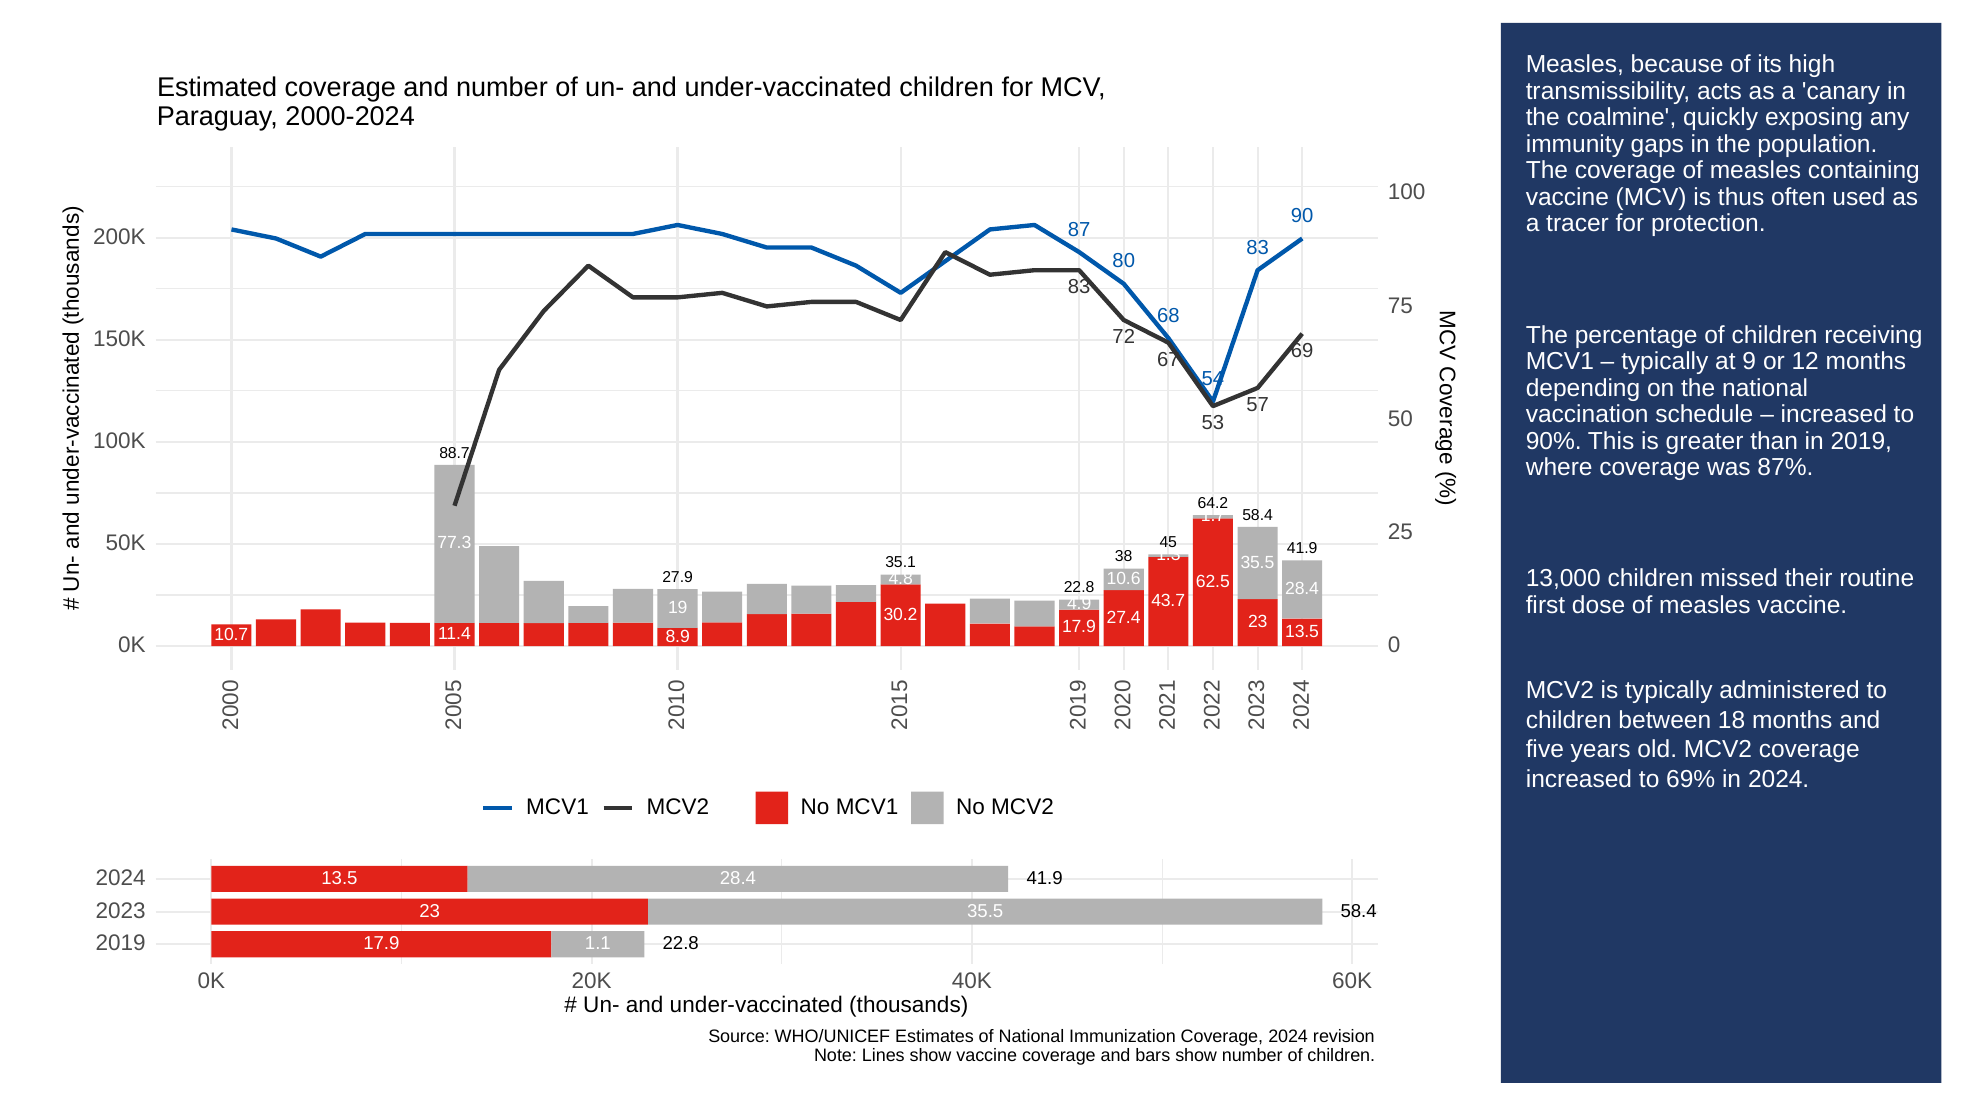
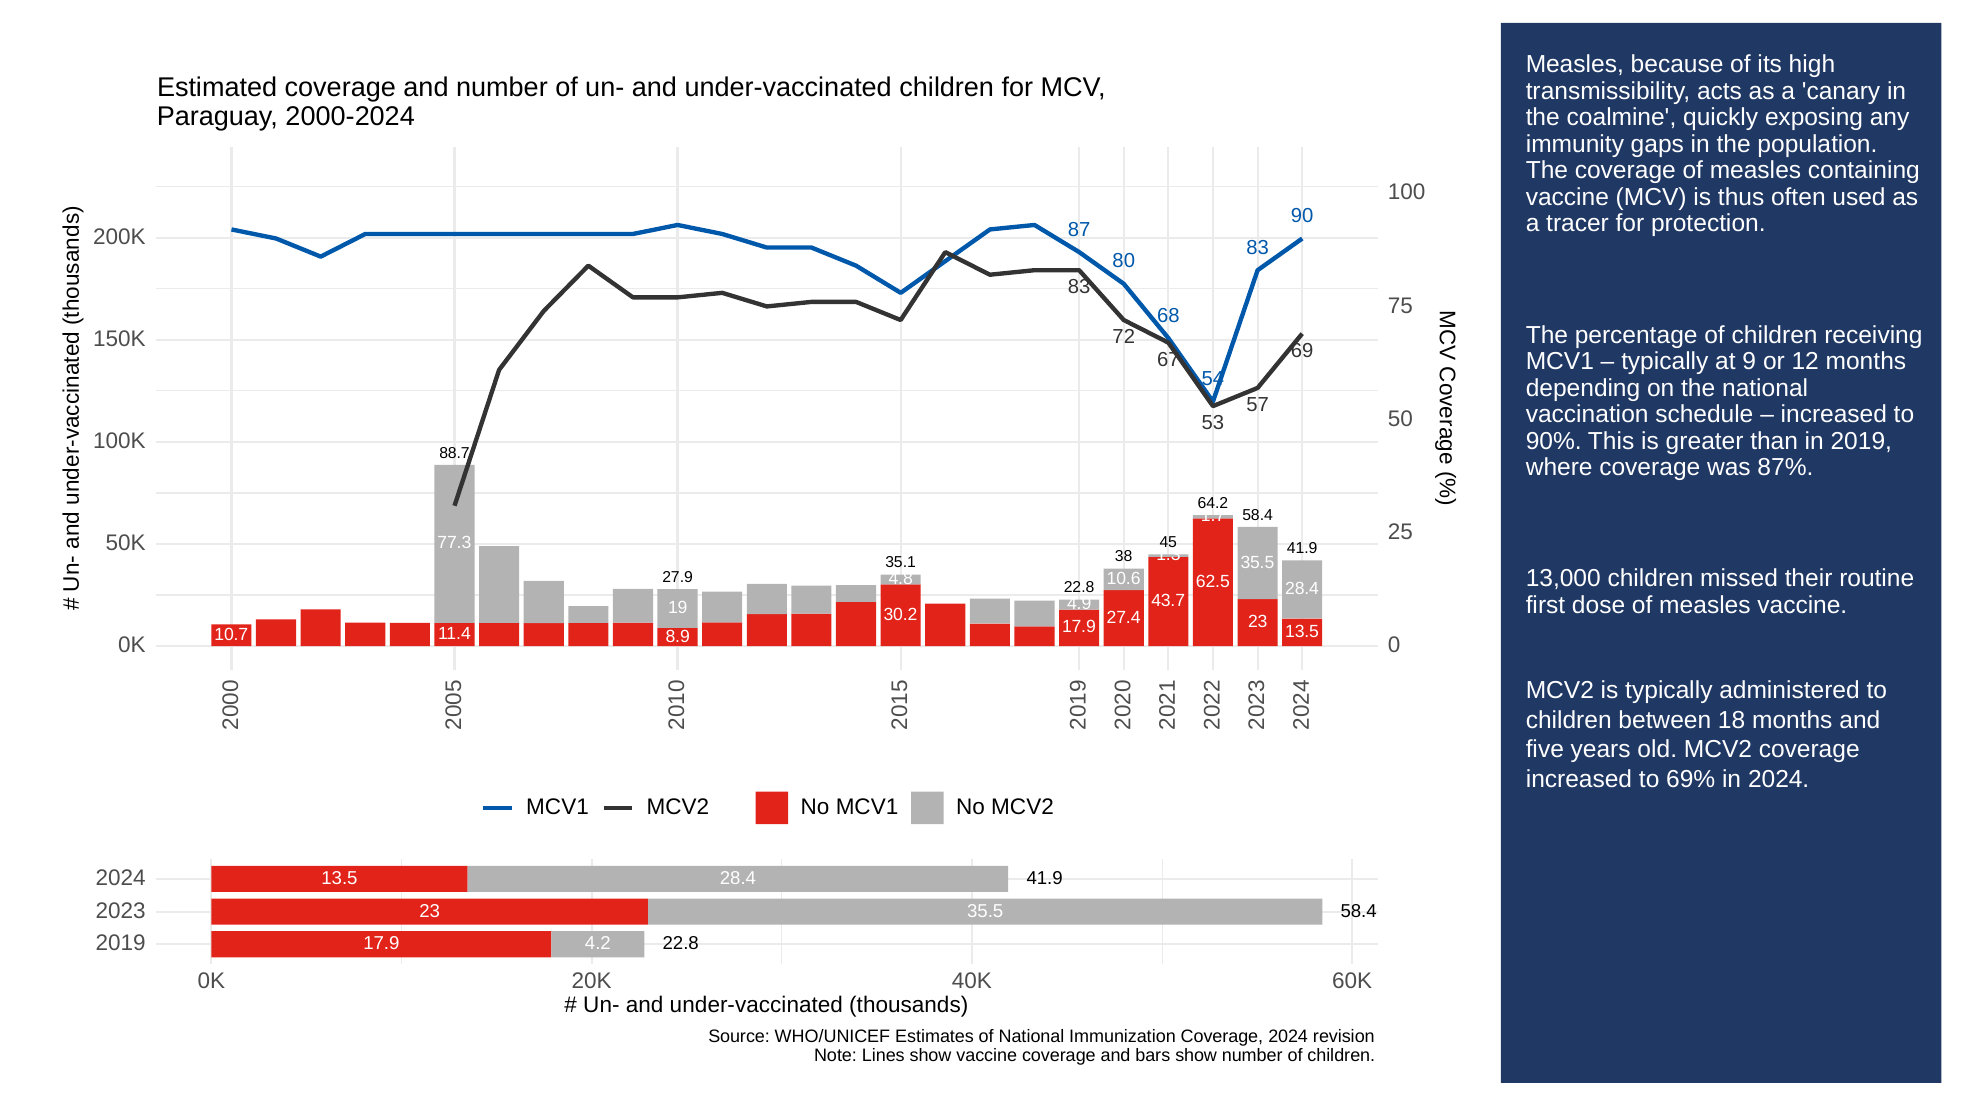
1.1: 1.1 -> 4.2 (598, 944)
